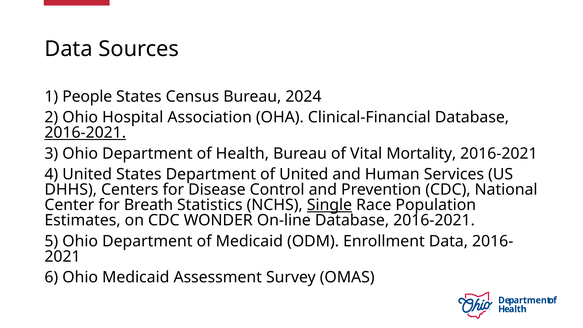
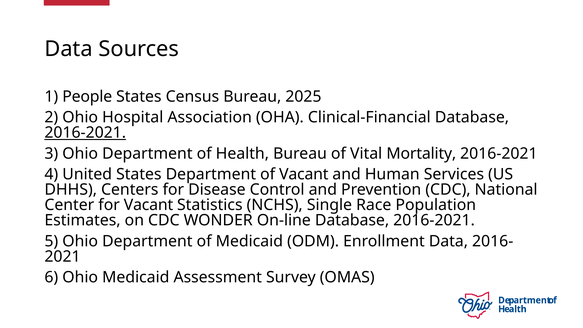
2024: 2024 -> 2025 (303, 97)
of United: United -> Vacant (304, 174)
for Breath: Breath -> Vacant (149, 205)
Single underline: present -> none (329, 205)
